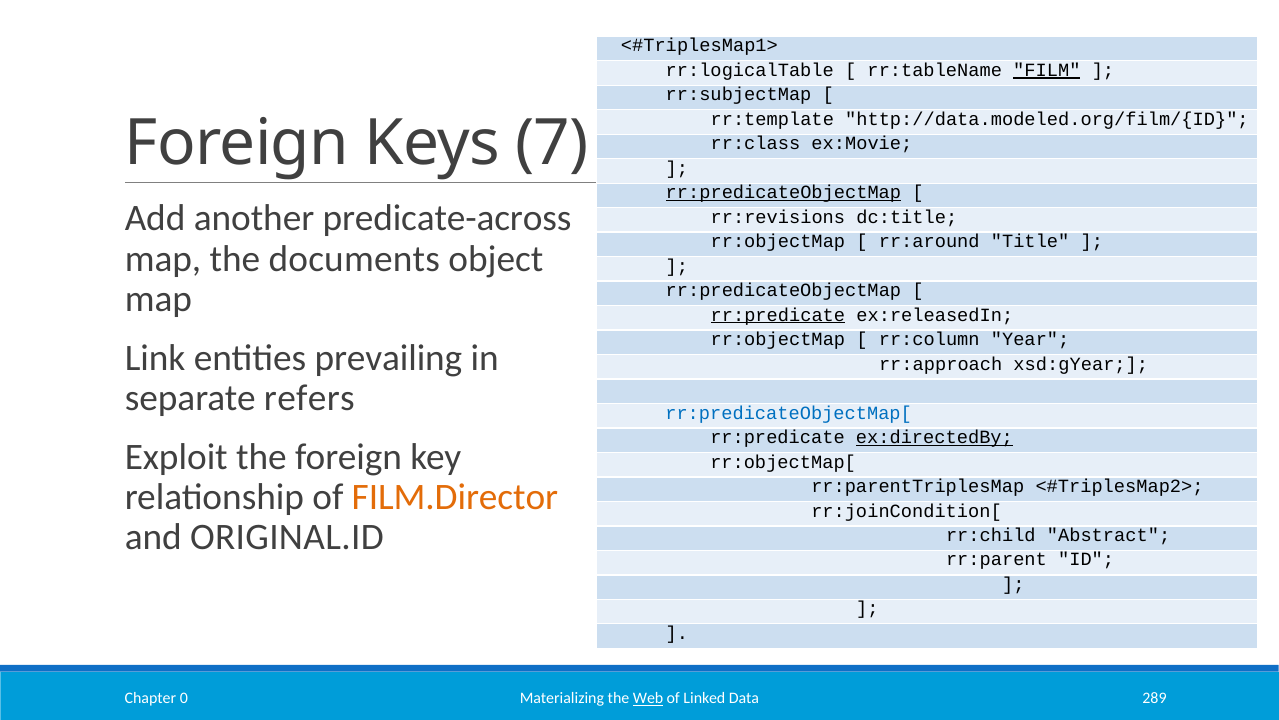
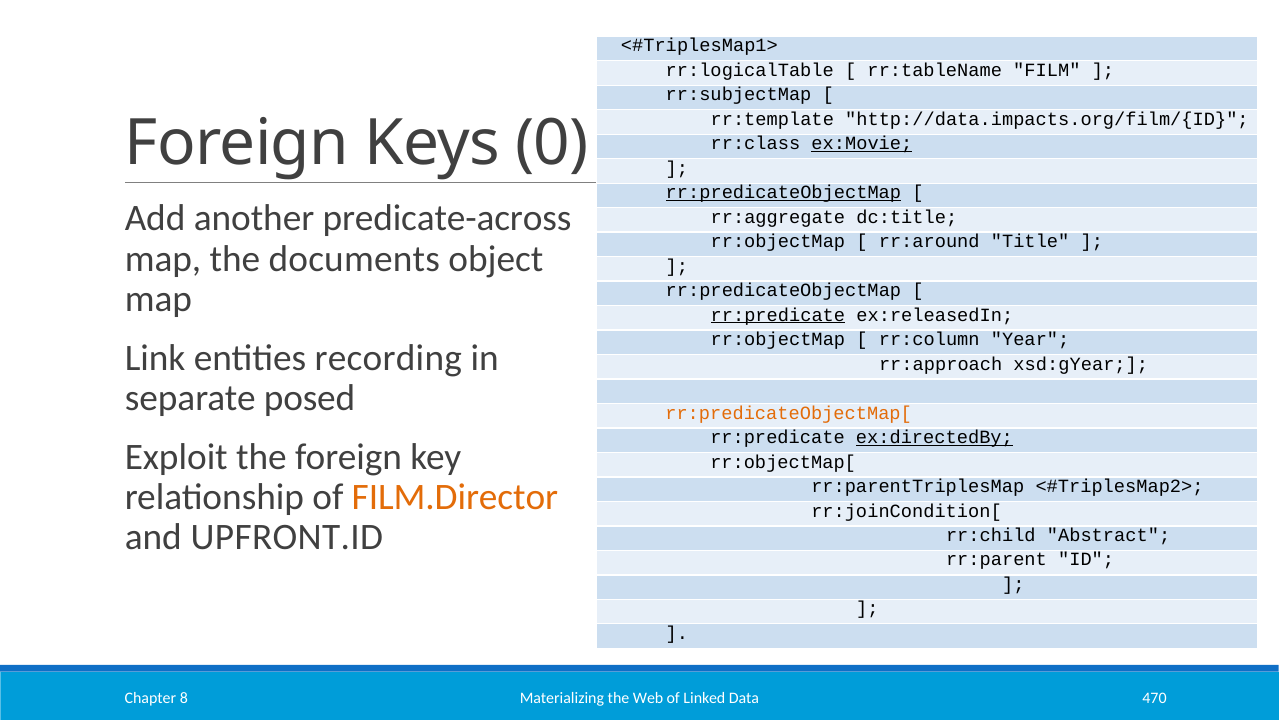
FILM underline: present -> none (1047, 70)
http://data.modeled.org/film/{ID: http://data.modeled.org/film/{ID -> http://data.impacts.org/film/{ID (1047, 119)
7: 7 -> 0 (552, 143)
ex:Movie underline: none -> present (862, 143)
rr:revisions: rr:revisions -> rr:aggregate (778, 217)
prevailing: prevailing -> recording (388, 358)
refers: refers -> posed (310, 398)
rr:predicateObjectMap[ colour: blue -> orange (789, 413)
ORIGINAL.ID: ORIGINAL.ID -> UPFRONT.ID (287, 537)
Web underline: present -> none (648, 698)
289: 289 -> 470 (1154, 698)
0: 0 -> 8 (184, 698)
